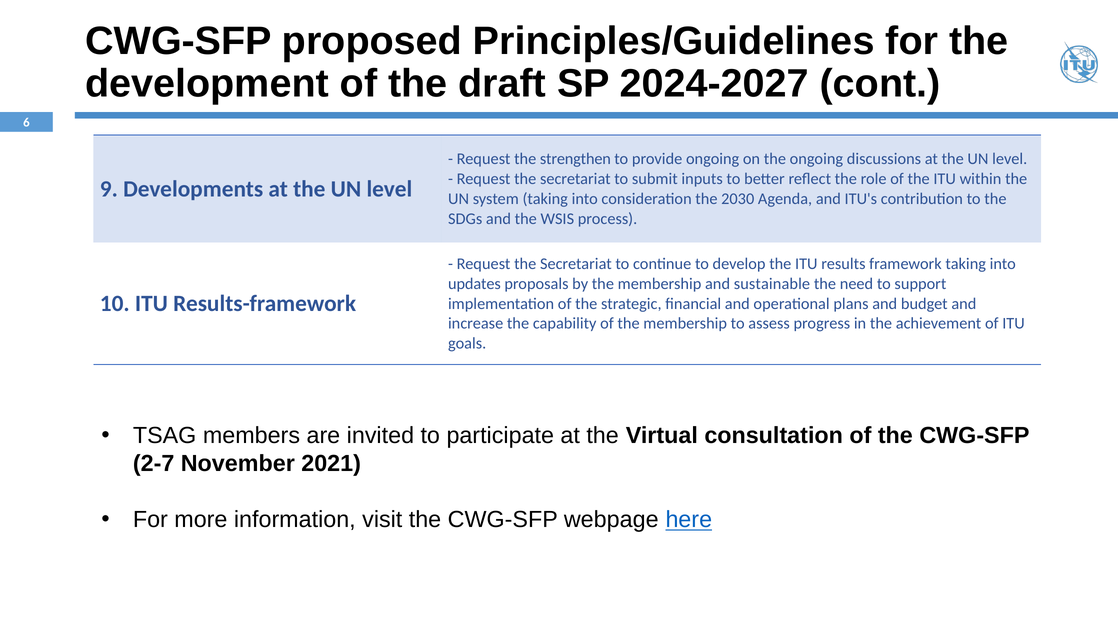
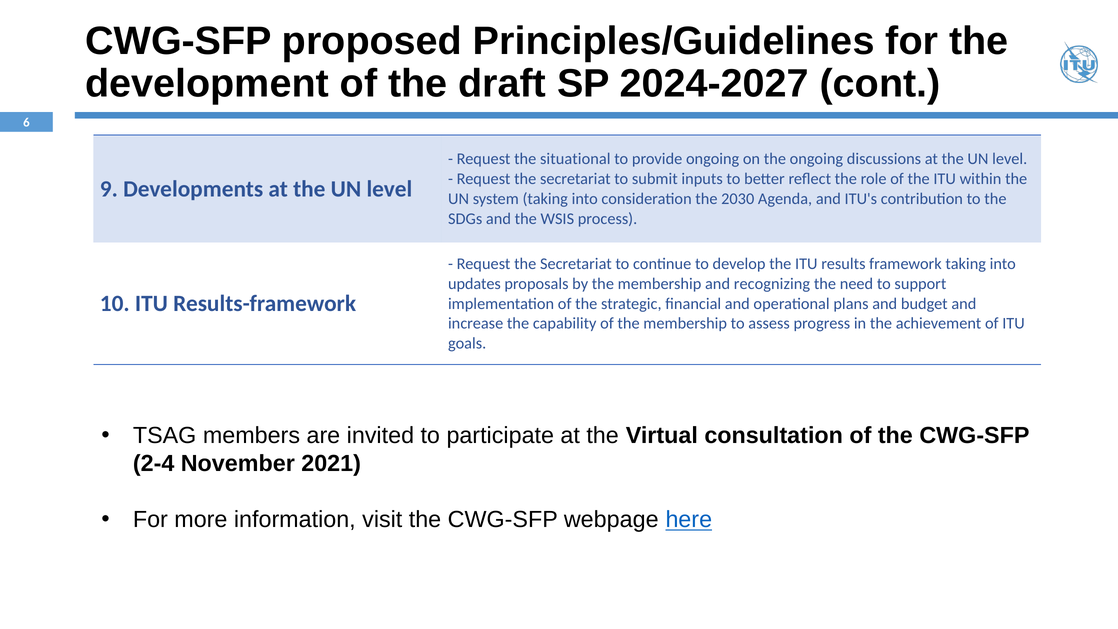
strengthen: strengthen -> situational (575, 159)
sustainable: sustainable -> recognizing (772, 284)
2-7: 2-7 -> 2-4 (154, 464)
